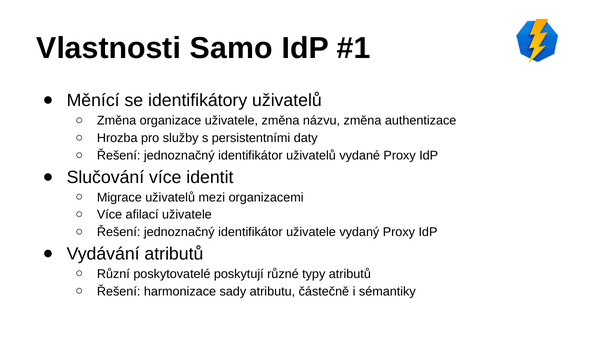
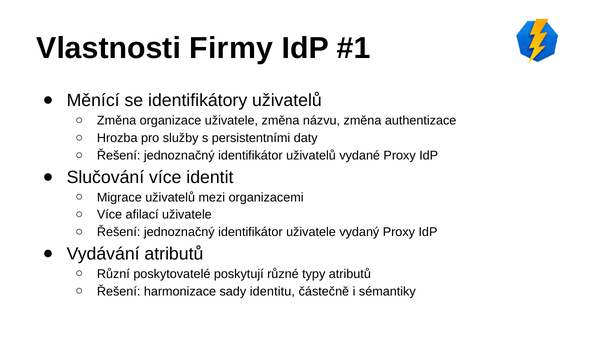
Samo: Samo -> Firmy (231, 48)
atributu: atributu -> identitu (272, 291)
